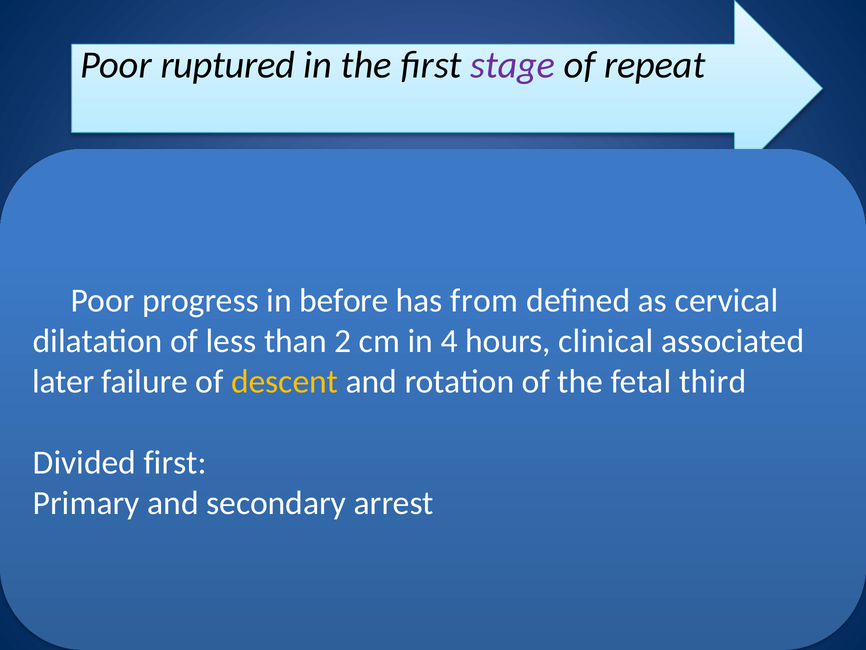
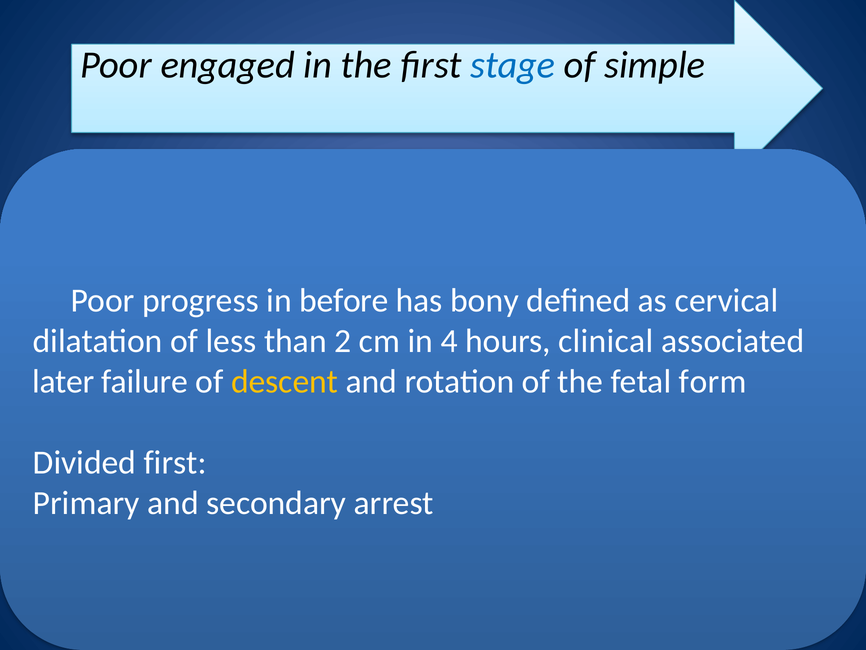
ruptured: ruptured -> engaged (228, 65)
stage colour: purple -> blue (513, 65)
repeat: repeat -> simple (655, 65)
from: from -> bony (484, 300)
third: third -> form (713, 381)
